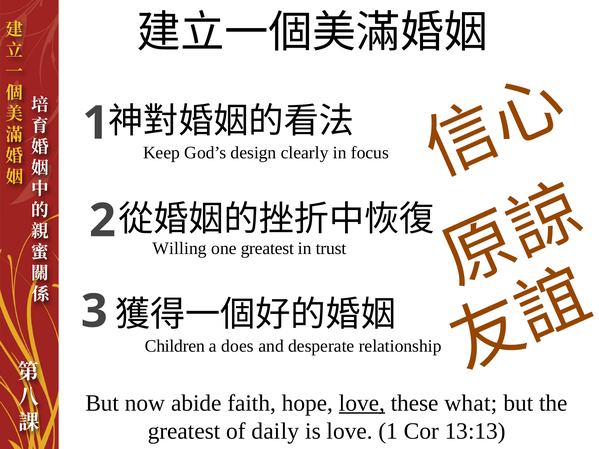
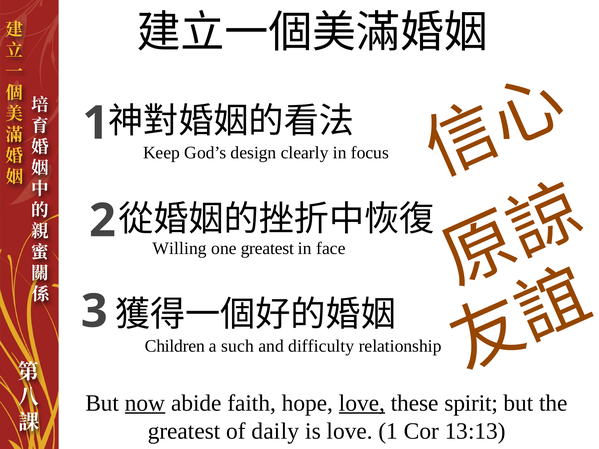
trust: trust -> face (331, 249)
does: does -> such (237, 346)
desperate: desperate -> difficulty (321, 346)
now underline: none -> present (145, 403)
what: what -> spirit (471, 403)
